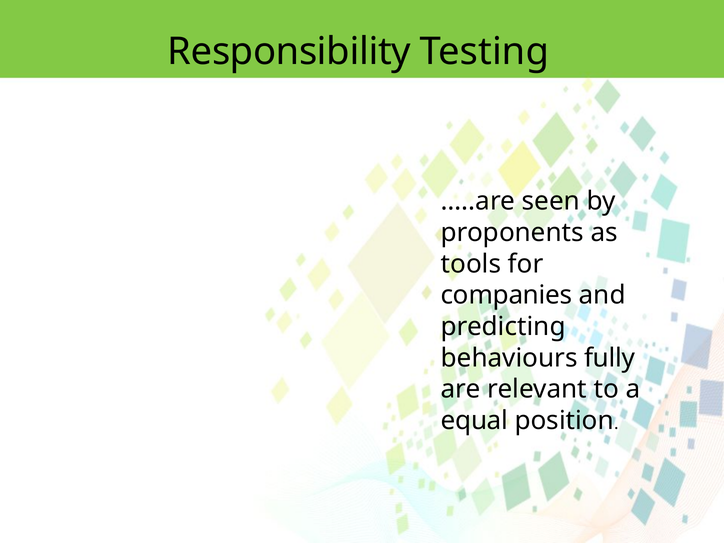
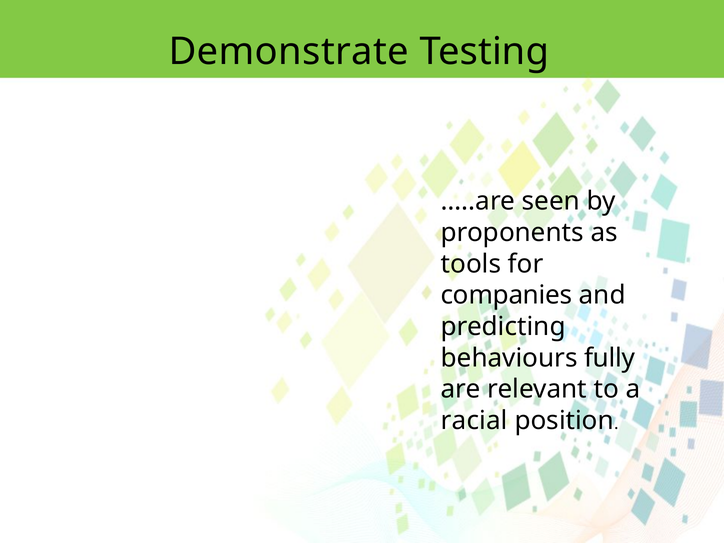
Responsibility: Responsibility -> Demonstrate (289, 51)
equal: equal -> racial (474, 421)
